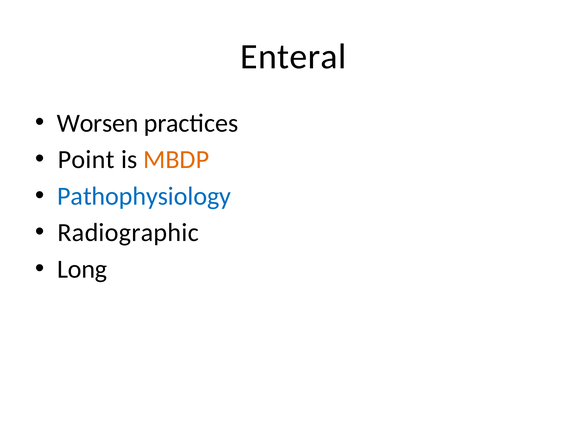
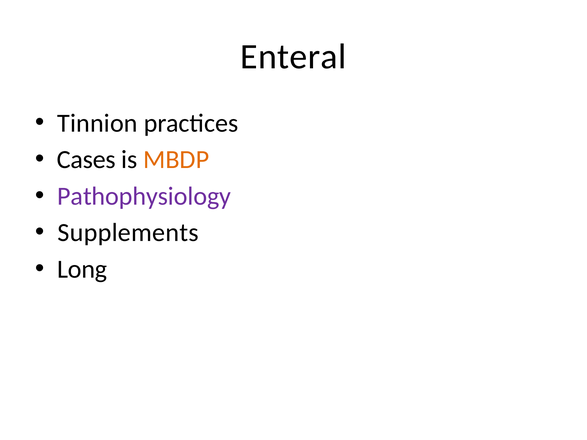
Worsen: Worsen -> Tinnion (97, 123)
Point: Point -> Cases (86, 160)
Pathophysiology colour: blue -> purple (144, 196)
Radiographic: Radiographic -> Supplements (128, 233)
